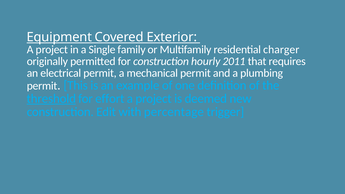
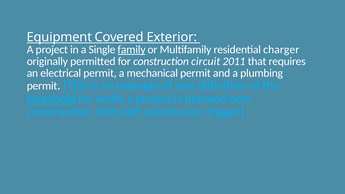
family underline: none -> present (132, 50)
hourly: hourly -> circuit (206, 61)
effort: effort -> verify (110, 99)
percentage: percentage -> submission (174, 112)
